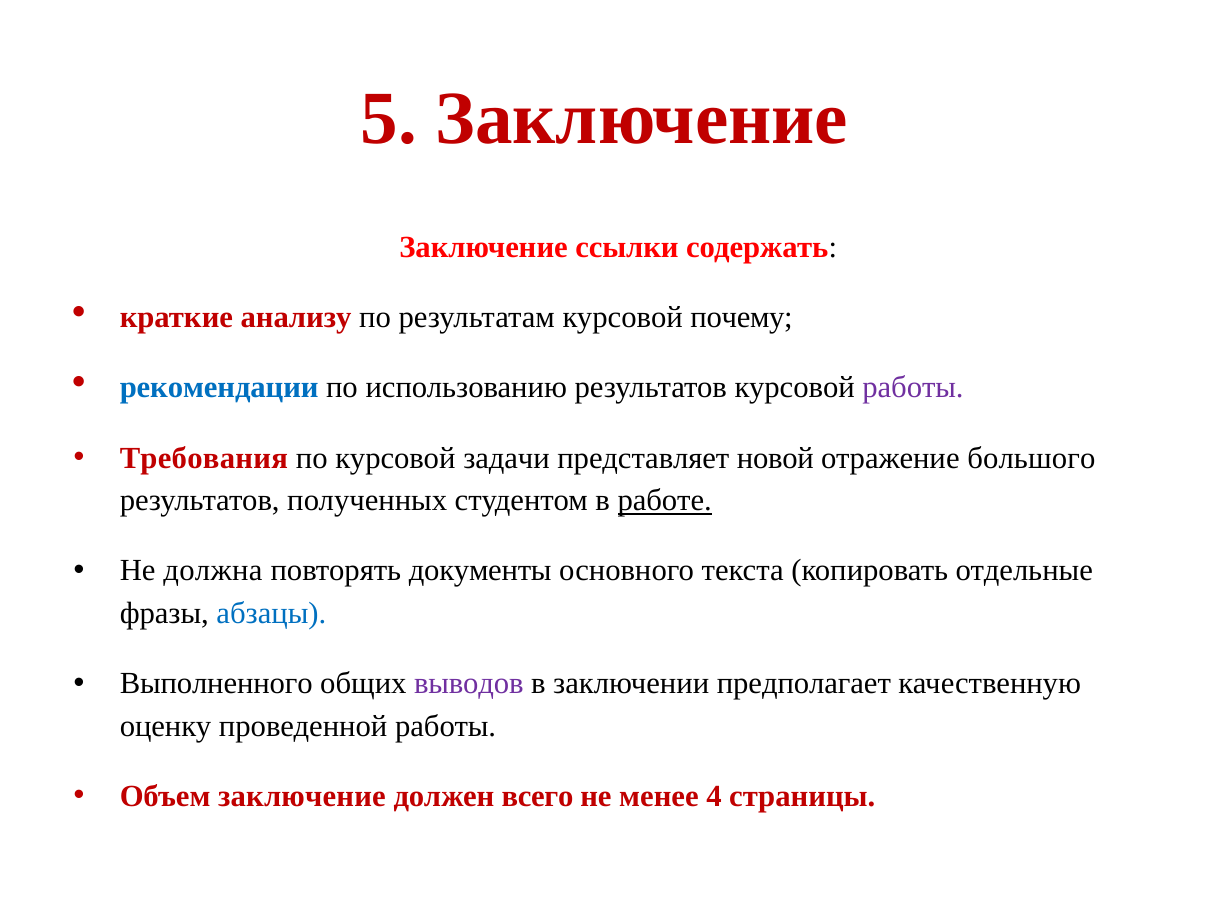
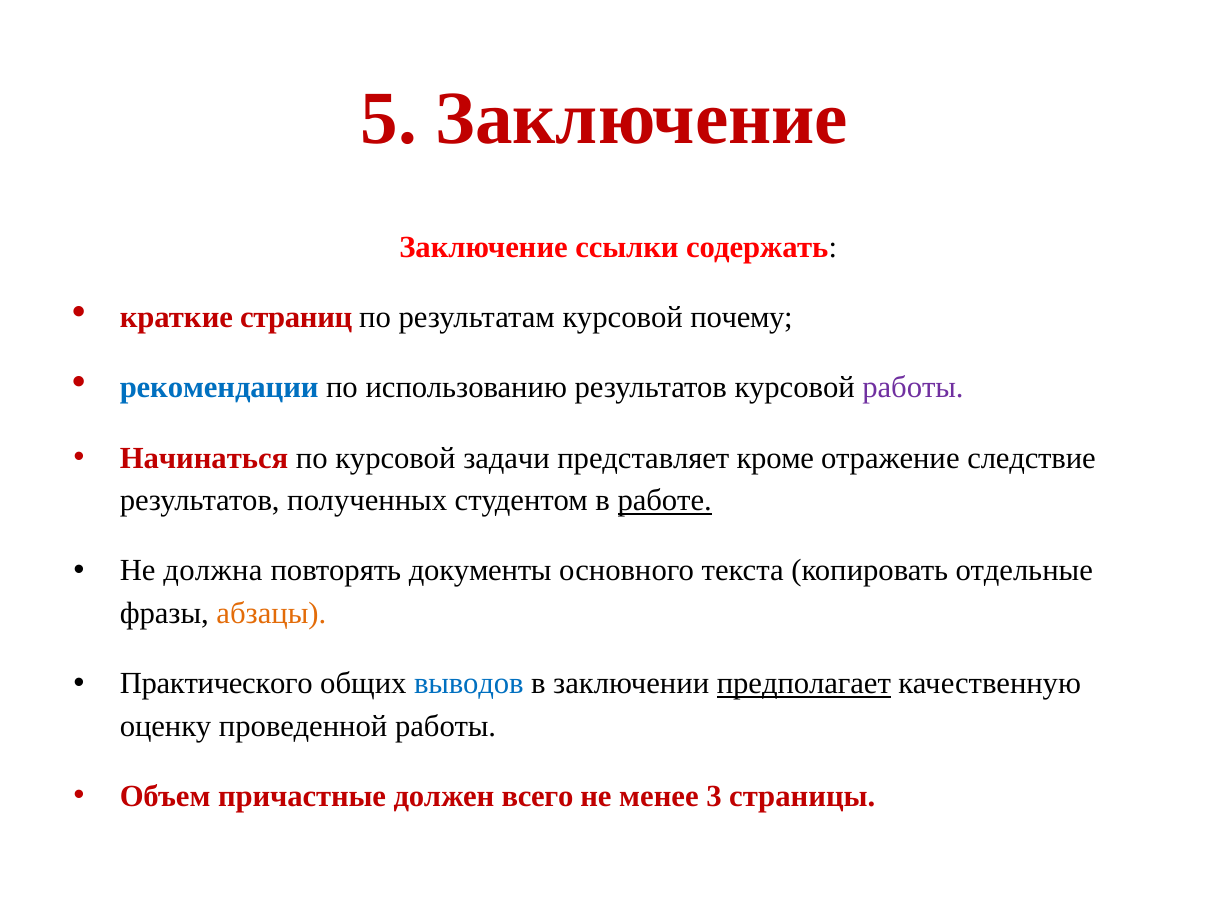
анализу: анализу -> страниц (296, 317)
Требования: Требования -> Начинаться (204, 458)
новой: новой -> кроме (775, 458)
большого: большого -> следствие (1031, 458)
абзацы colour: blue -> orange (271, 613)
Выполненного: Выполненного -> Практического (216, 684)
выводов colour: purple -> blue (469, 684)
предполагает underline: none -> present (804, 684)
Объем заключение: заключение -> причастные (302, 796)
4: 4 -> 3 (714, 796)
